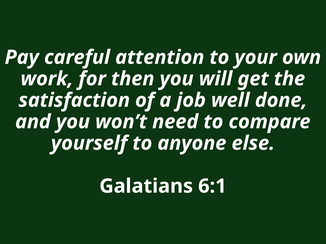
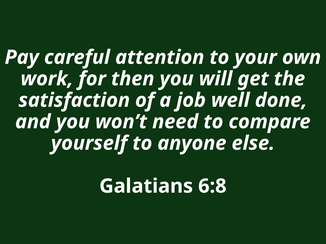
6:1: 6:1 -> 6:8 (212, 186)
